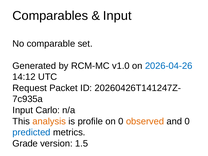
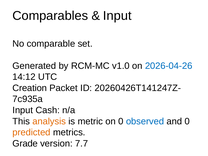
Request: Request -> Creation (30, 88)
Carlo: Carlo -> Cash (48, 110)
profile: profile -> metric (90, 121)
observed colour: orange -> blue (145, 121)
predicted colour: blue -> orange (31, 132)
1.5: 1.5 -> 7.7 (82, 143)
